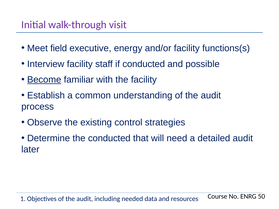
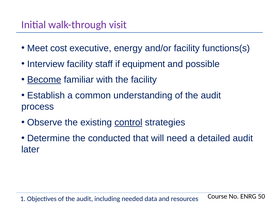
field: field -> cost (59, 48)
if conducted: conducted -> equipment (144, 64)
control underline: none -> present (128, 123)
